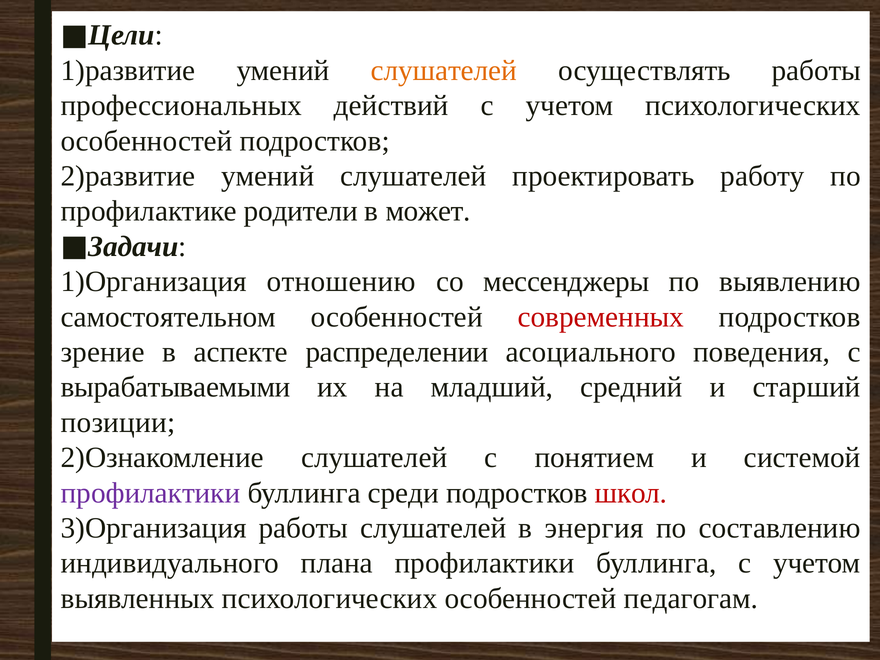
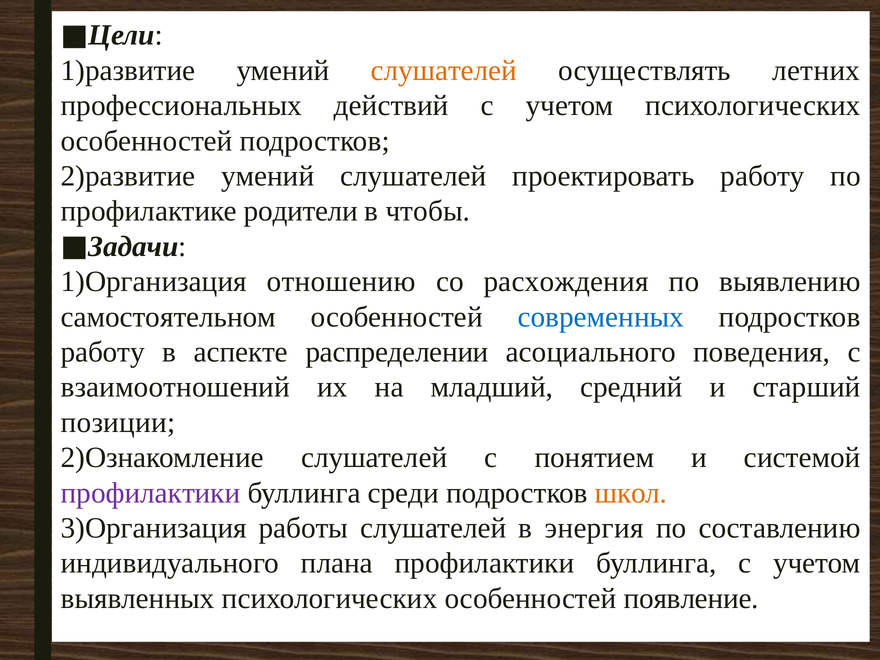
осуществлять работы: работы -> летних (816, 70)
может: может -> чтобы (428, 211)
мессенджеры: мессенджеры -> расхождения (566, 282)
современных colour: red -> blue (601, 317)
зрение: зрение -> работу (103, 352)
вырабатываемыми: вырабатываемыми -> взаимоотношений (175, 387)
школ colour: red -> orange (631, 493)
педагогам: педагогам -> появление (691, 598)
